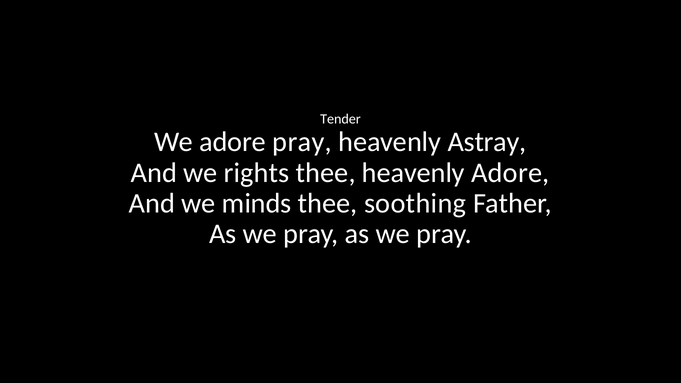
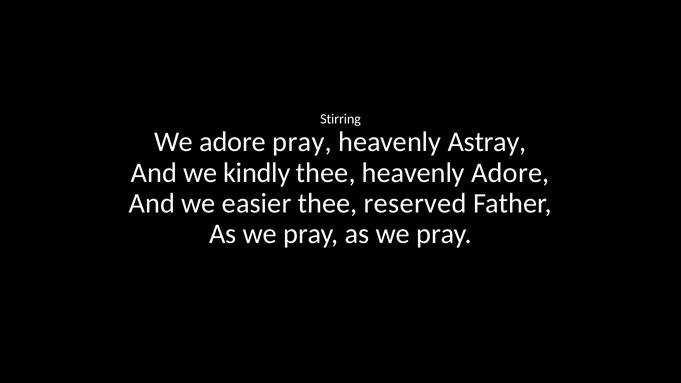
Tender: Tender -> Stirring (341, 119)
rights: rights -> kindly (257, 173)
minds: minds -> easier (257, 203)
soothing: soothing -> reserved (415, 203)
